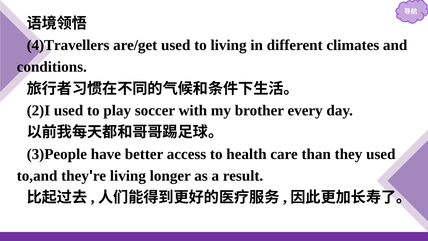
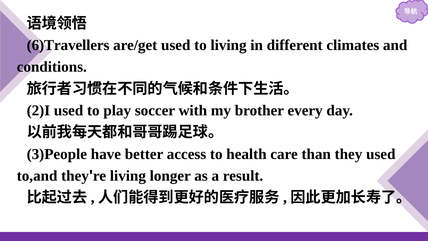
4)Travellers: 4)Travellers -> 6)Travellers (68, 45)
